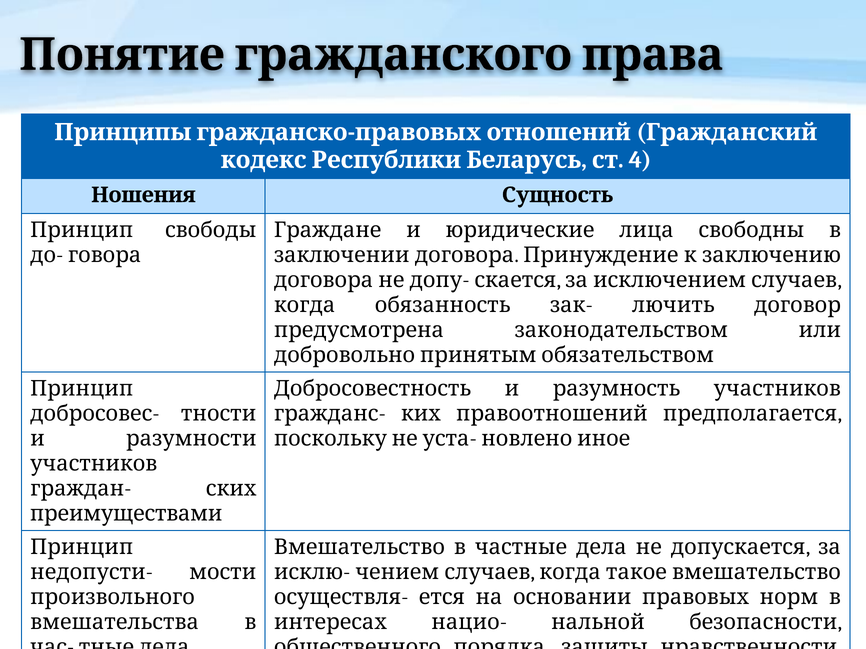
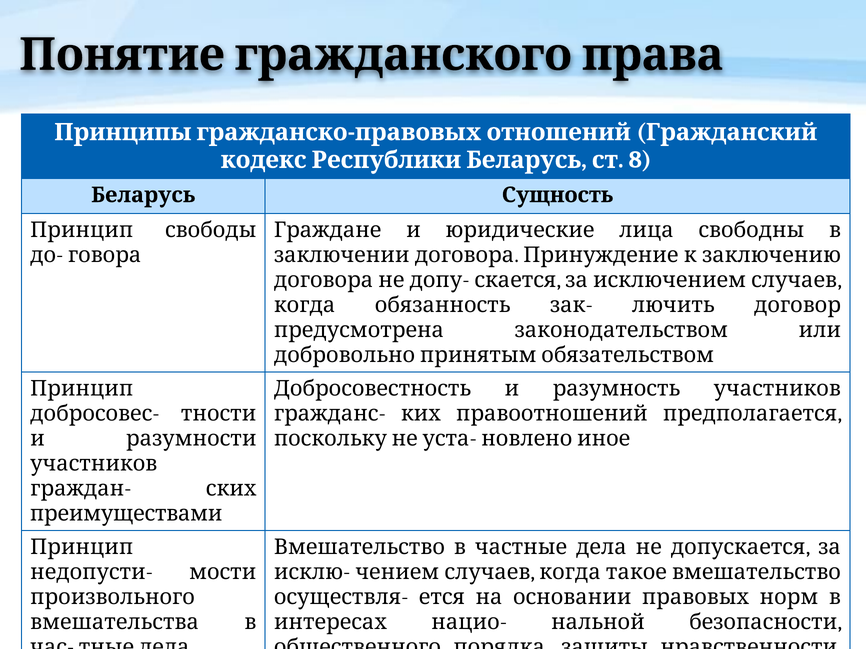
4: 4 -> 8 (640, 160)
Ношения: Ношения -> Беларусь (143, 195)
